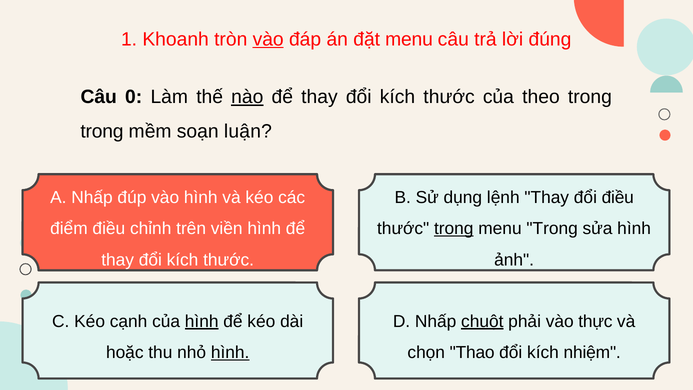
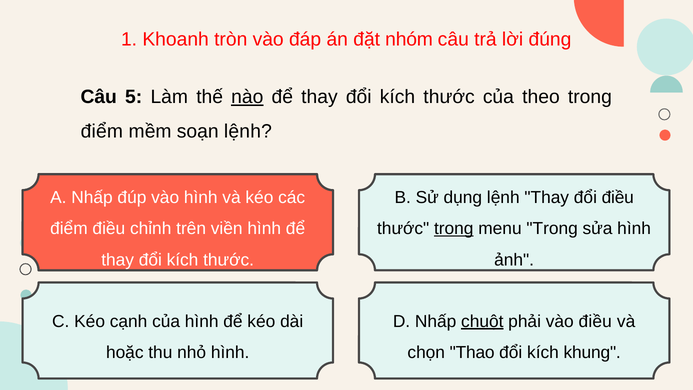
vào underline: present -> none (268, 39)
đặt menu: menu -> nhóm (409, 39)
0: 0 -> 5 (134, 97)
trong: trong -> điểm (102, 132)
soạn luận: luận -> lệnh (248, 132)
hình underline: present -> none (202, 321)
vào thực: thực -> điều (595, 321)
hình underline: present -> none (230, 352)
nhiệm: nhiệm -> khung (592, 352)
